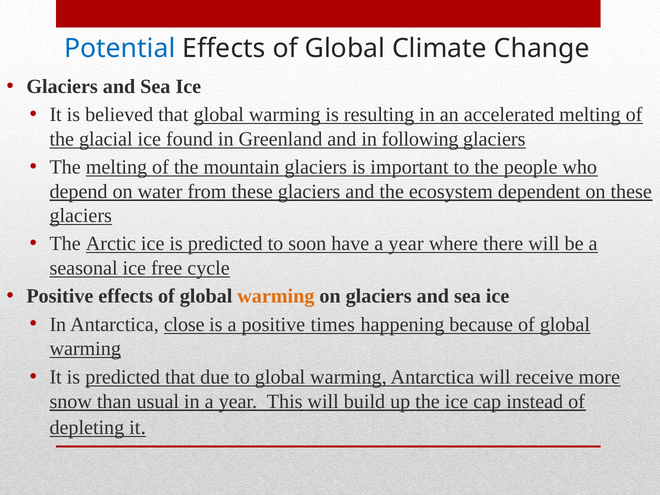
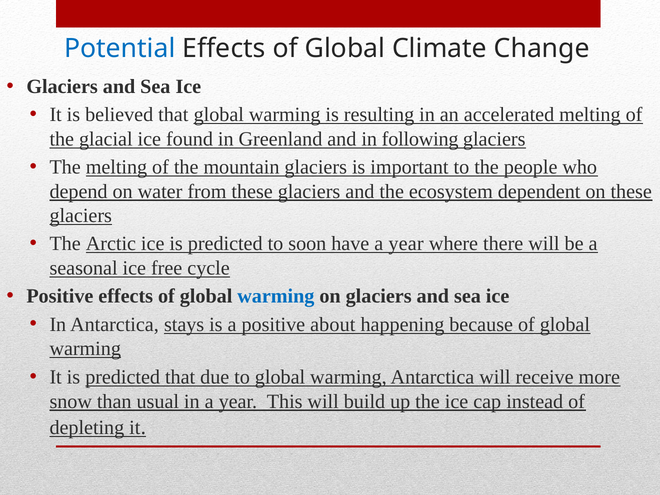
warming colour: orange -> blue (276, 296)
close: close -> stays (184, 324)
times: times -> about (333, 324)
